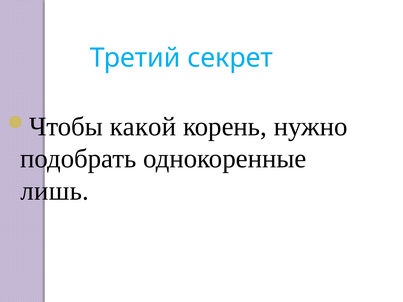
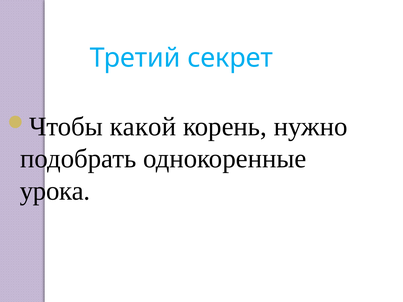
лишь: лишь -> урока (55, 191)
